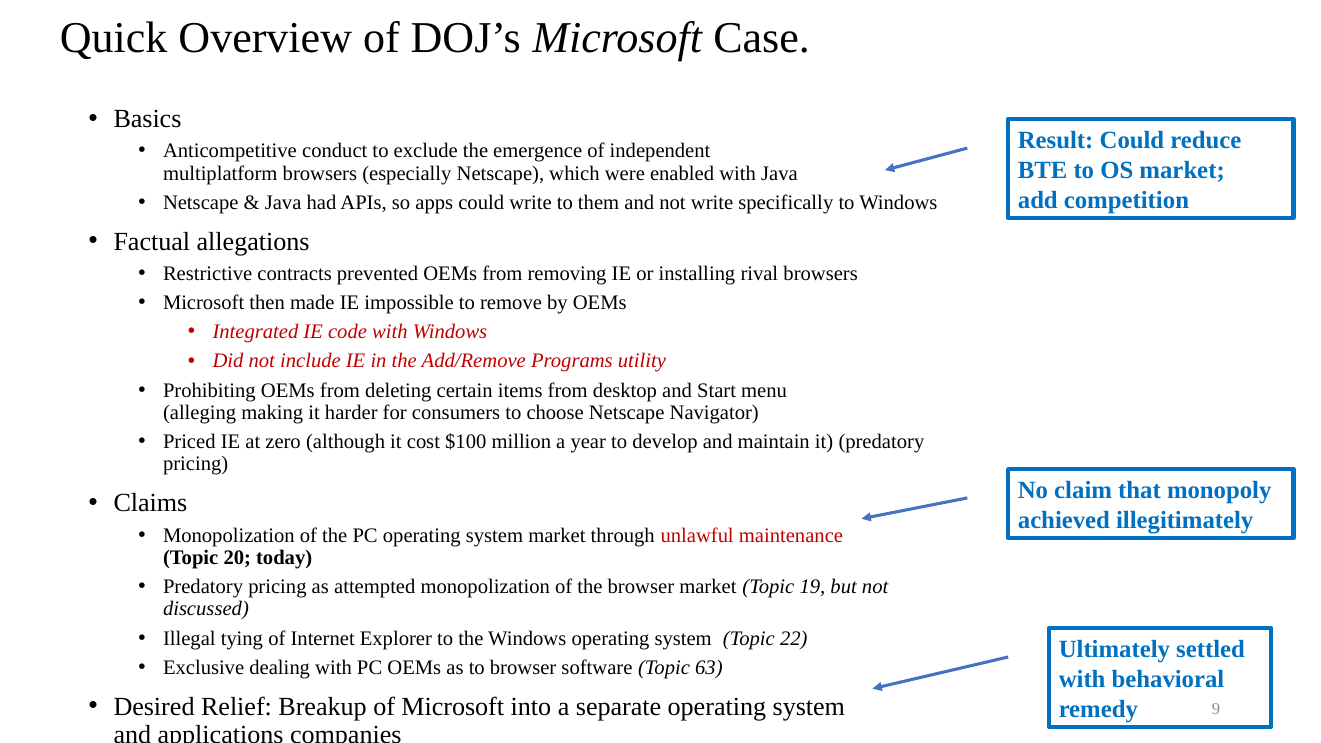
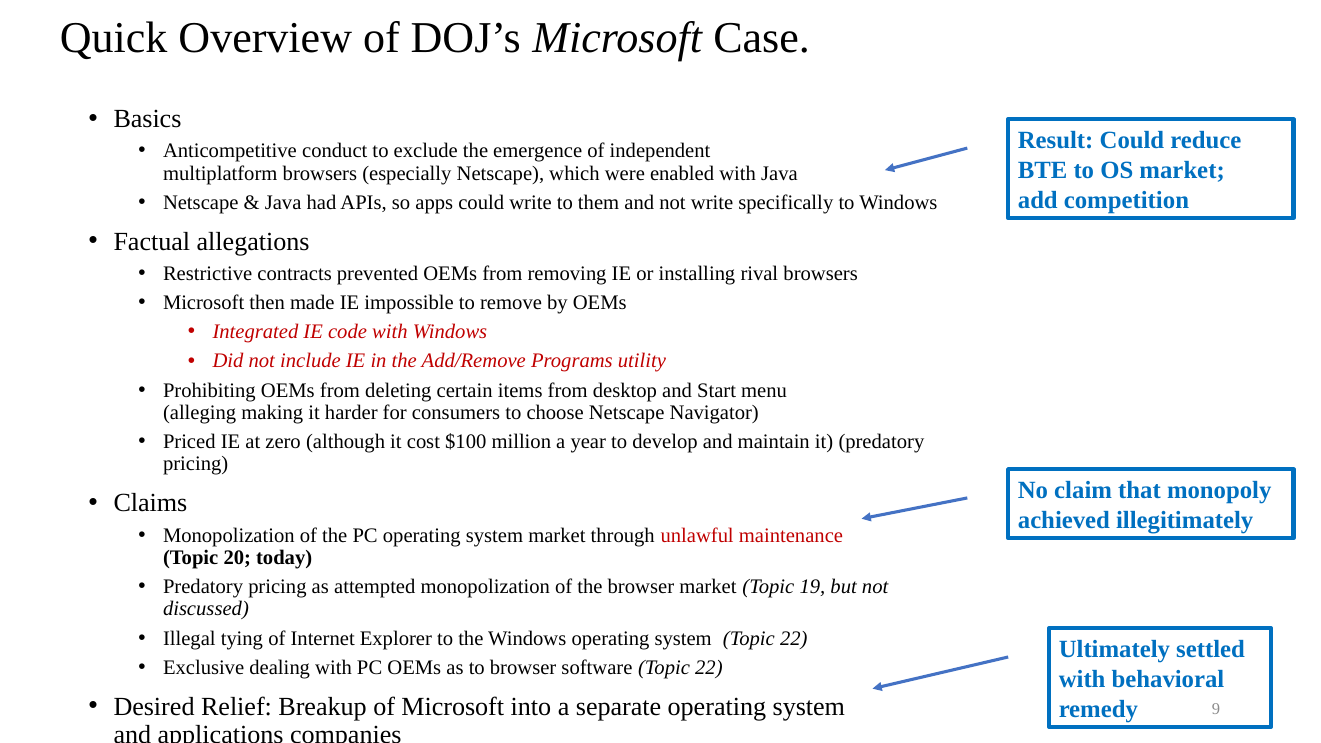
software Topic 63: 63 -> 22 (709, 668)
